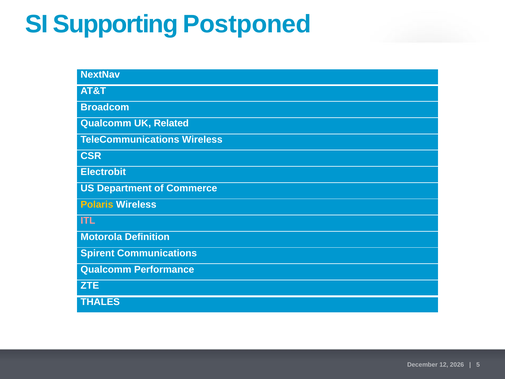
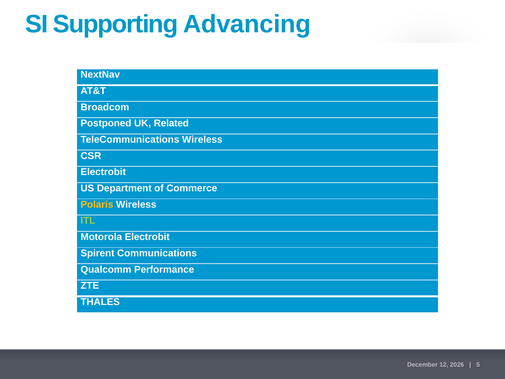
Postponed: Postponed -> Advancing (247, 24)
Qualcomm: Qualcomm -> Postponed (106, 123)
ITL colour: pink -> light green (88, 221)
Motorola Definition: Definition -> Electrobit (147, 237)
